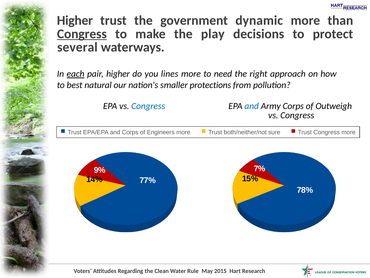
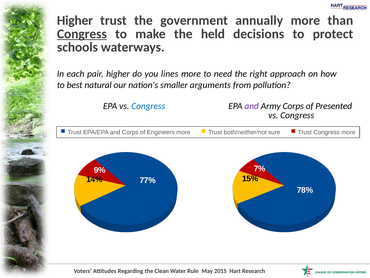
dynamic: dynamic -> annually (259, 20)
play: play -> held (213, 34)
several: several -> schools (77, 47)
each underline: present -> none (76, 74)
protections: protections -> arguments (210, 85)
and colour: blue -> purple (252, 106)
Outweigh: Outweigh -> Presented (334, 106)
